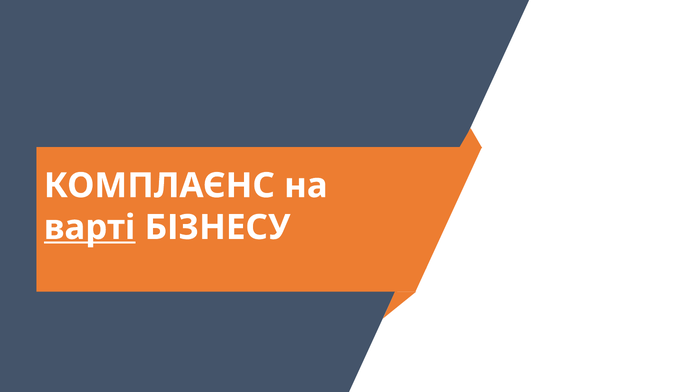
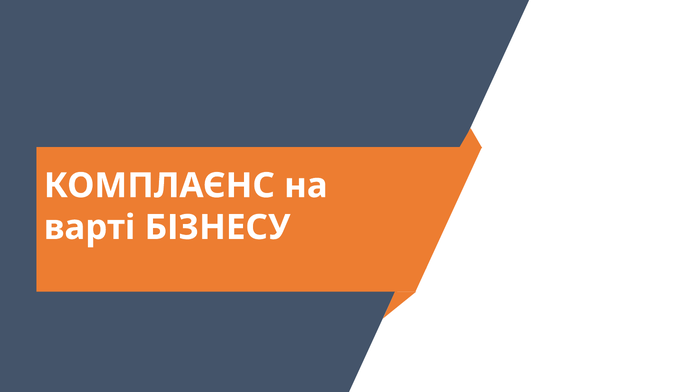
варті underline: present -> none (90, 228)
